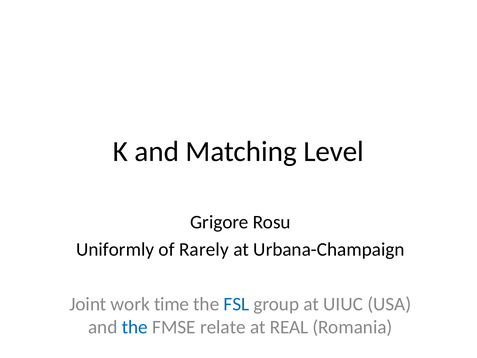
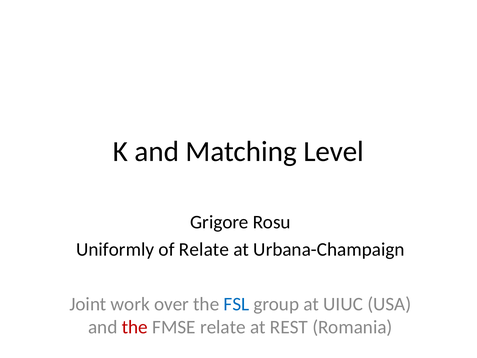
of Rarely: Rarely -> Relate (204, 249)
time: time -> over (172, 304)
the colour: blue -> red (135, 327)
REAL: REAL -> REST (289, 327)
